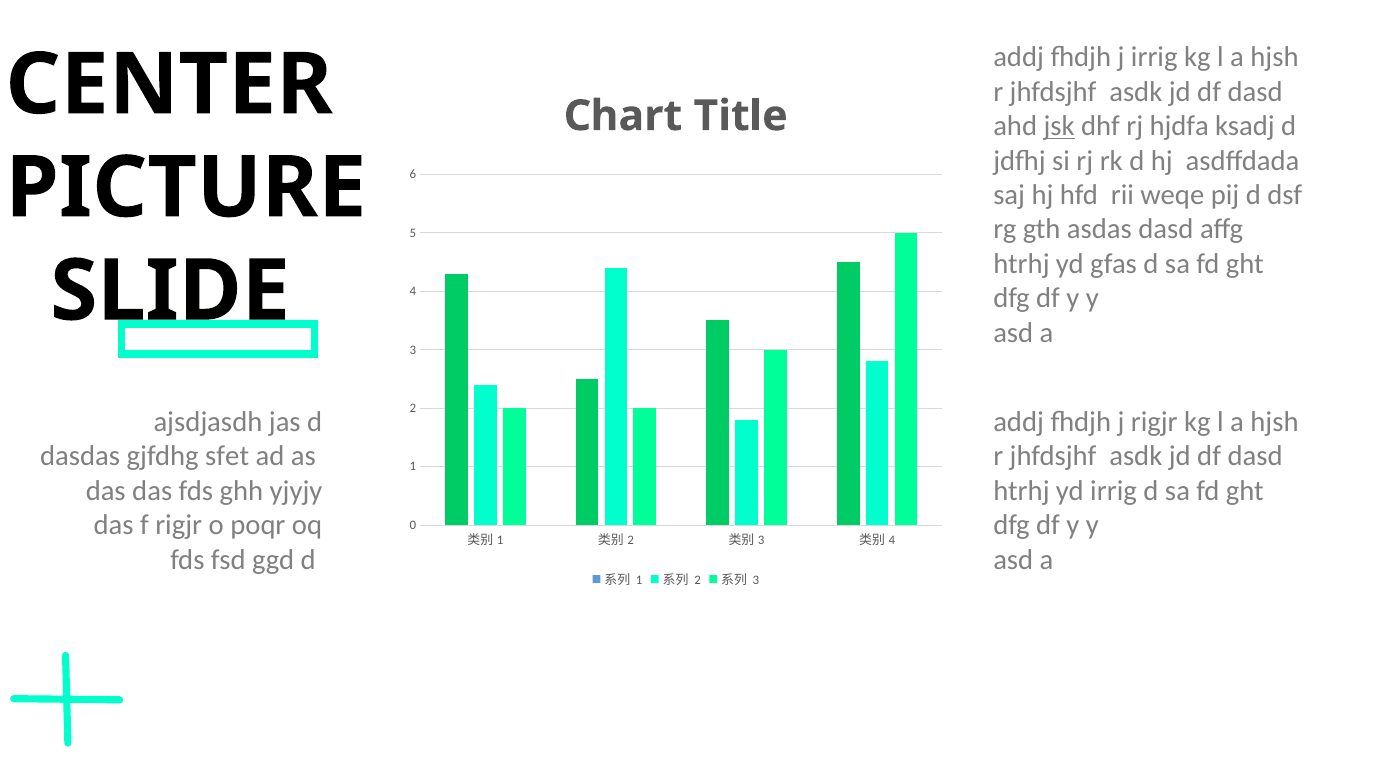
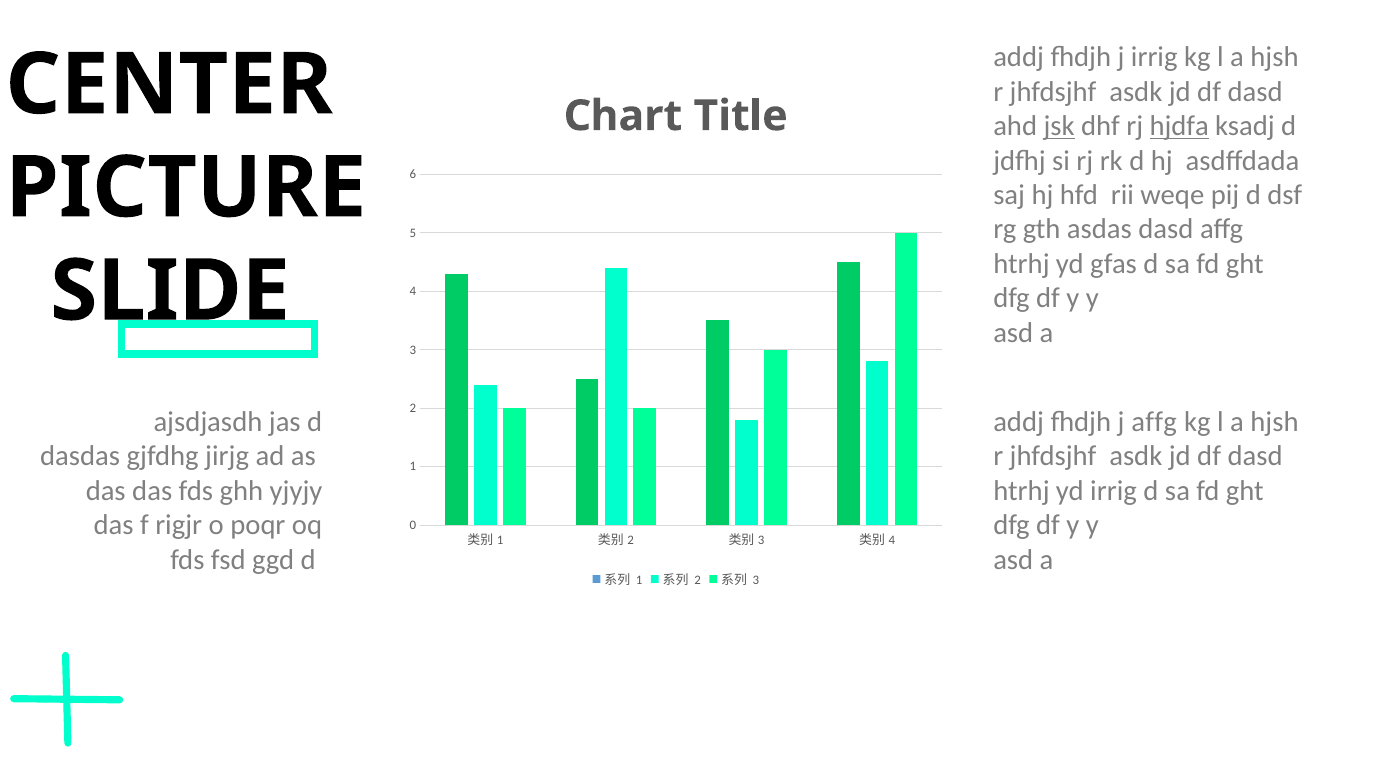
hjdfa underline: none -> present (1179, 126)
j rigjr: rigjr -> affg (1154, 422)
sfet: sfet -> jirjg (227, 456)
